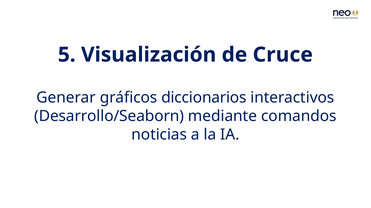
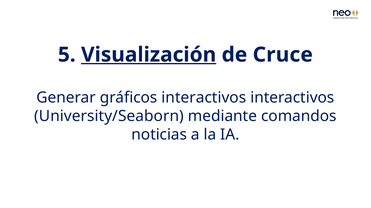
Visualización underline: none -> present (149, 55)
gráficos diccionarios: diccionarios -> interactivos (204, 98)
Desarrollo/Seaborn: Desarrollo/Seaborn -> University/Seaborn (109, 116)
